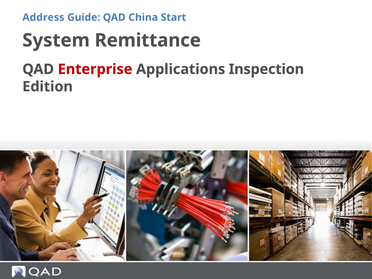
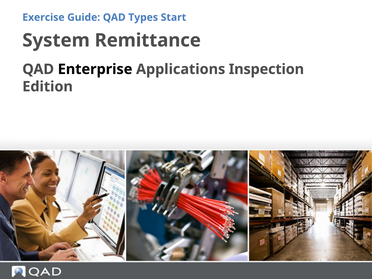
Address: Address -> Exercise (43, 17)
China: China -> Types (143, 17)
Enterprise colour: red -> black (95, 69)
